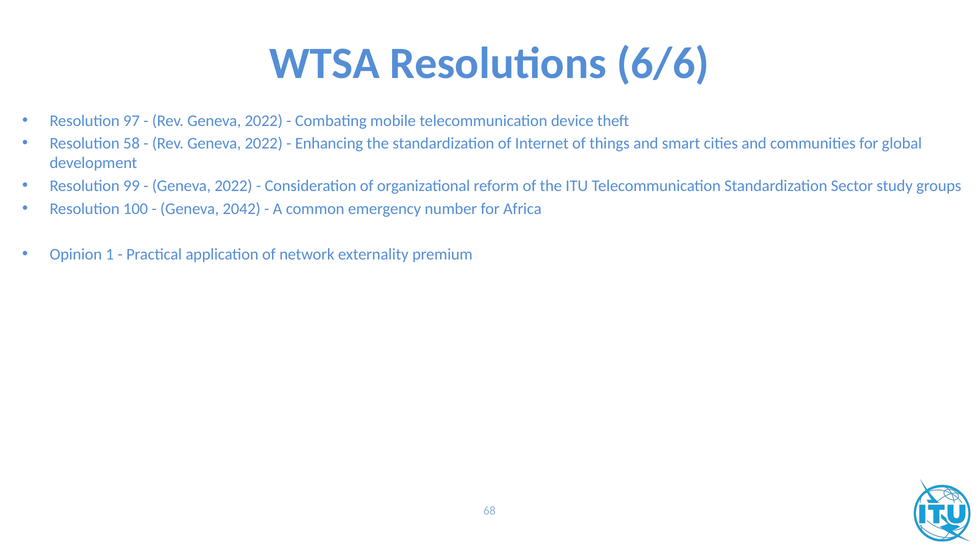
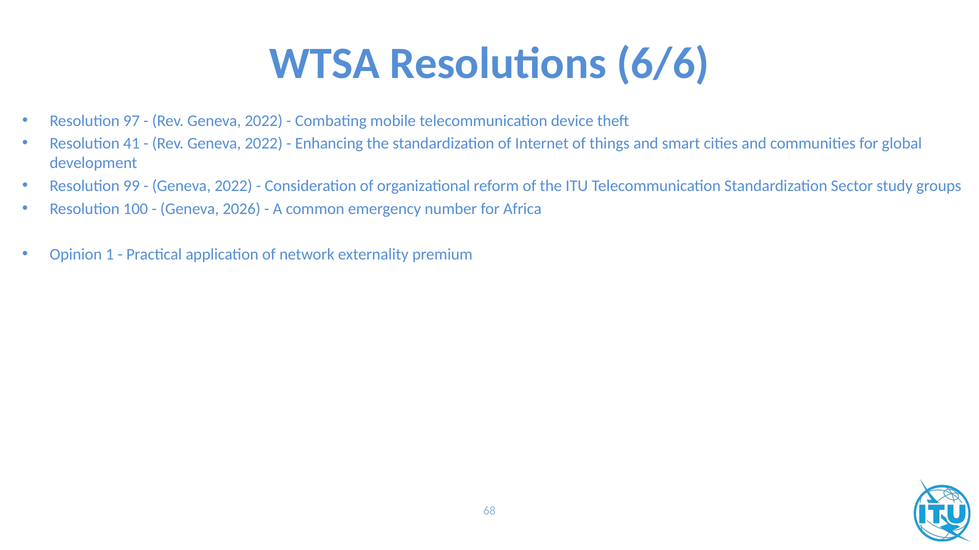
58: 58 -> 41 (131, 144)
2042: 2042 -> 2026 (242, 209)
